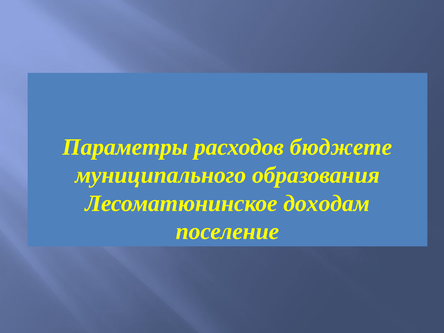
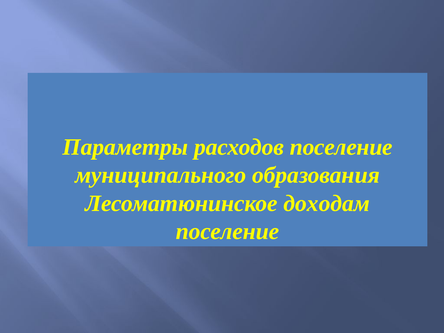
расходов бюджете: бюджете -> поселение (341, 147)
